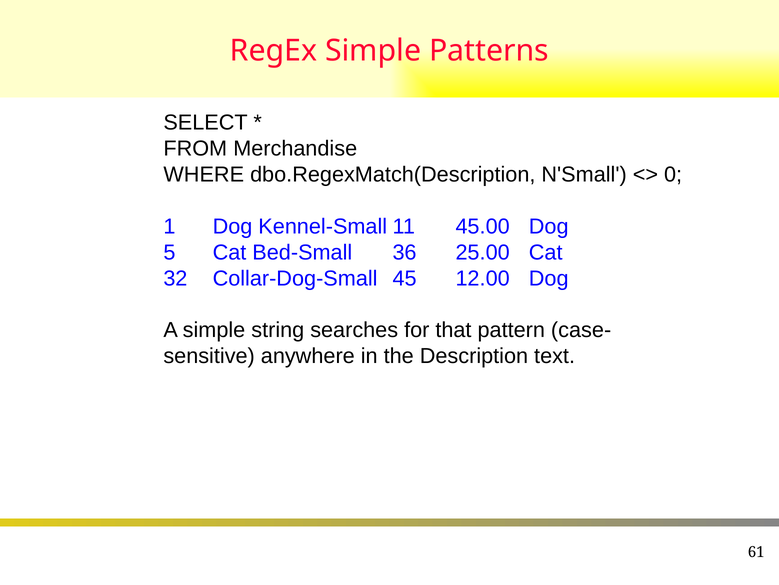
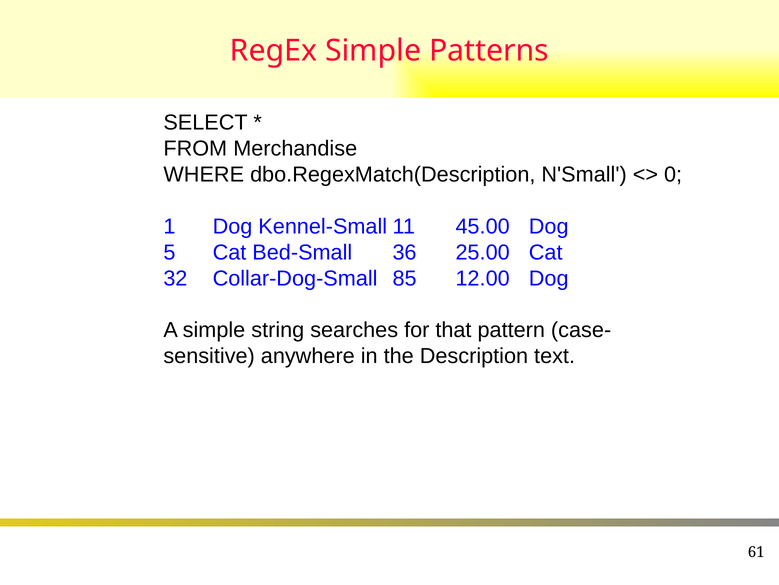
45: 45 -> 85 (405, 278)
